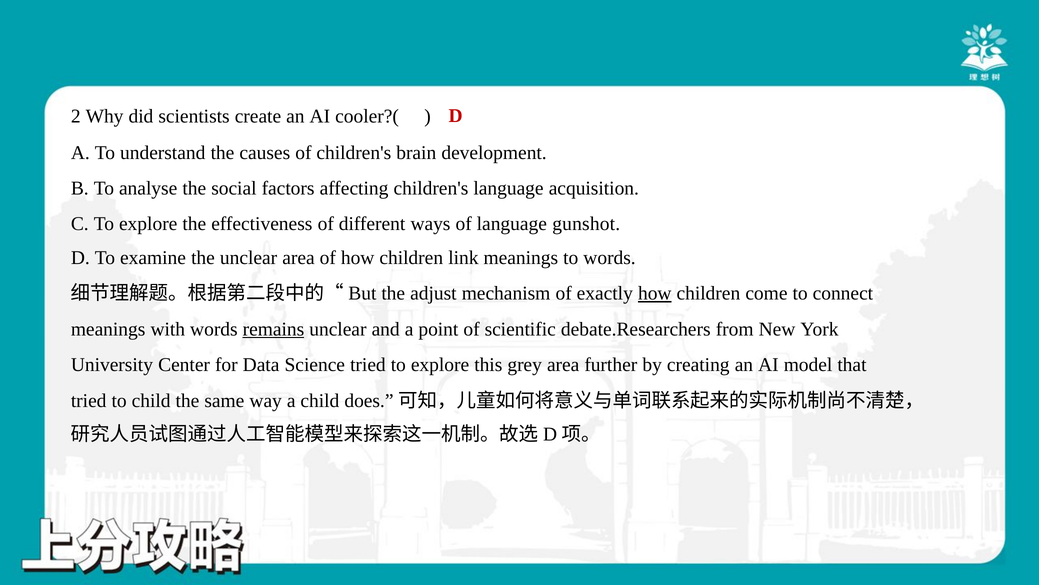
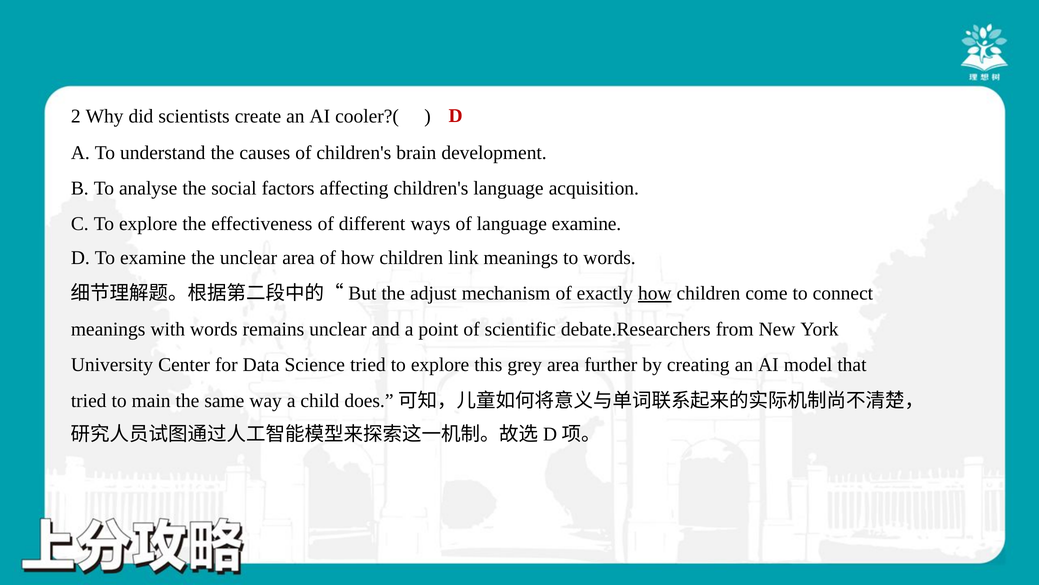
language gunshot: gunshot -> examine (586, 224)
remains underline: present -> none (273, 329)
to child: child -> main (151, 400)
